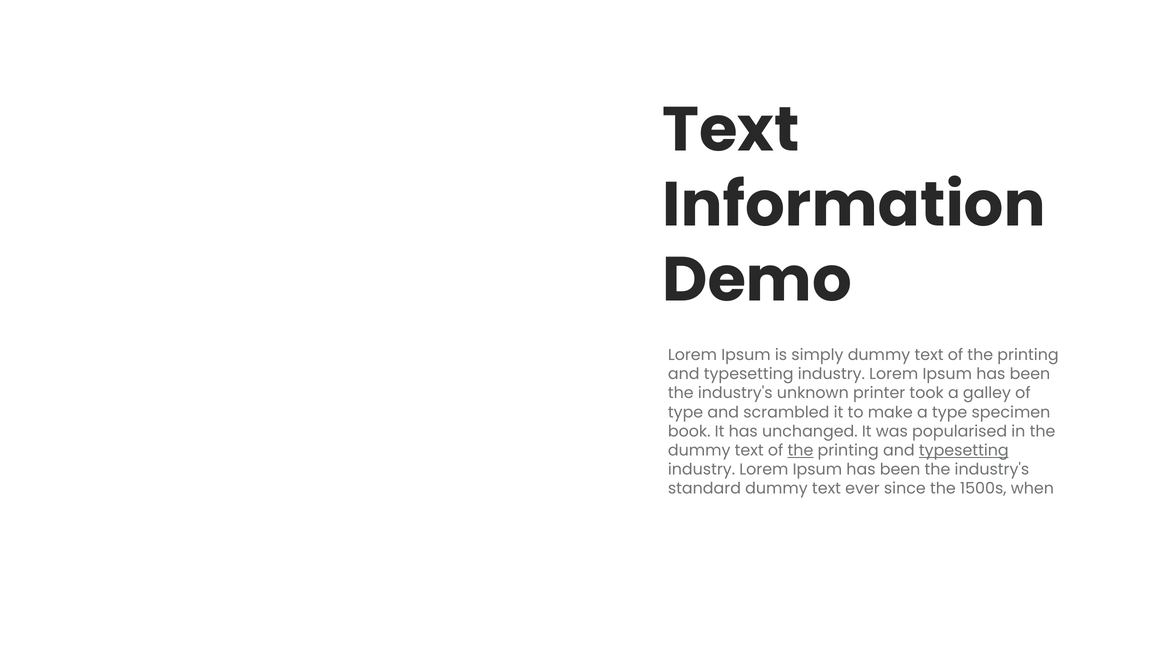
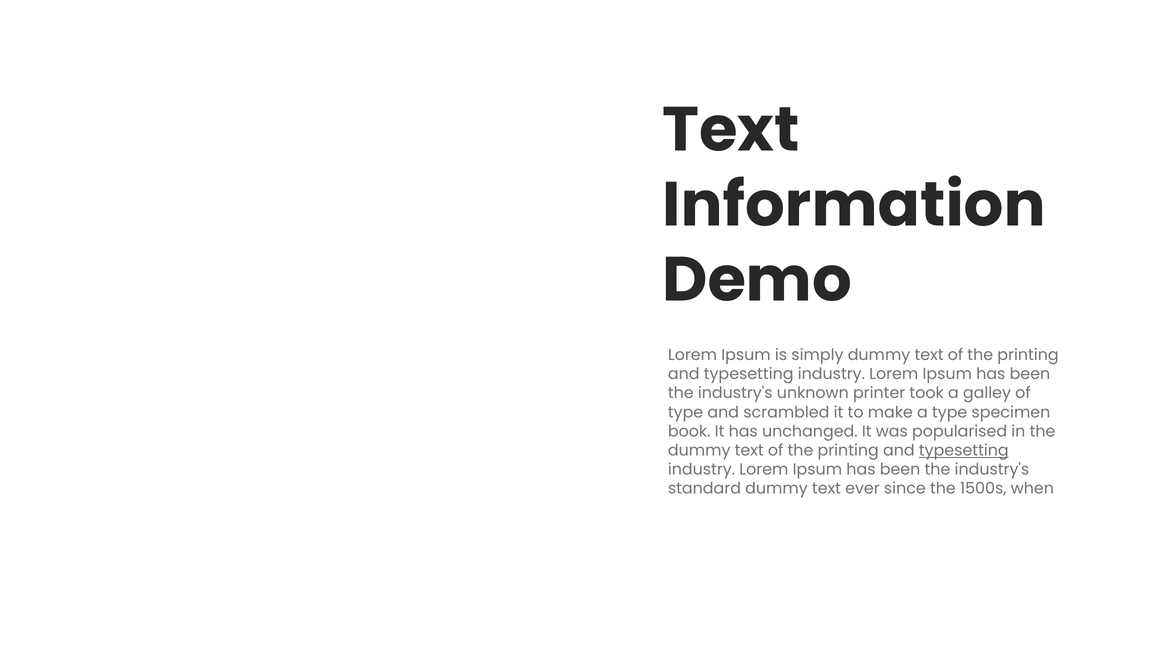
the underline: present -> none (800, 451)
